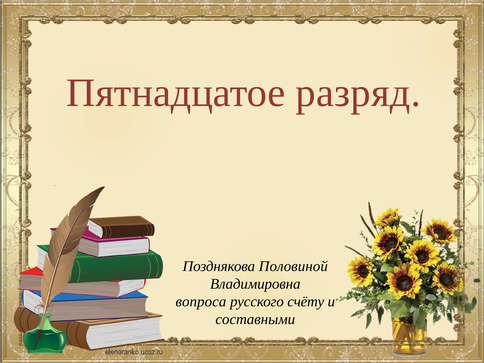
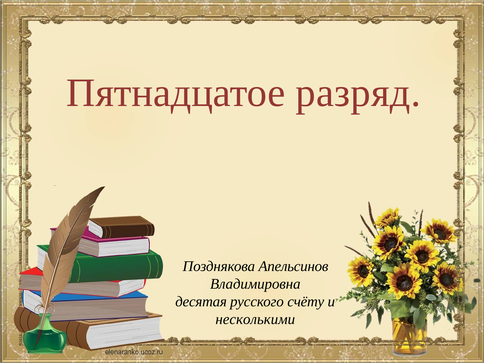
Половиной: Половиной -> Апельсинов (293, 266)
вопроса: вопроса -> десятая (201, 302)
составными: составными -> несколькими (255, 319)
